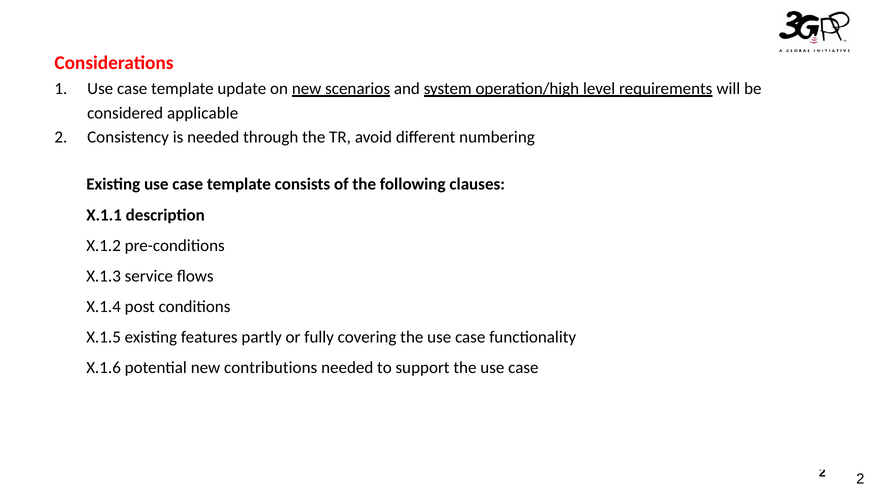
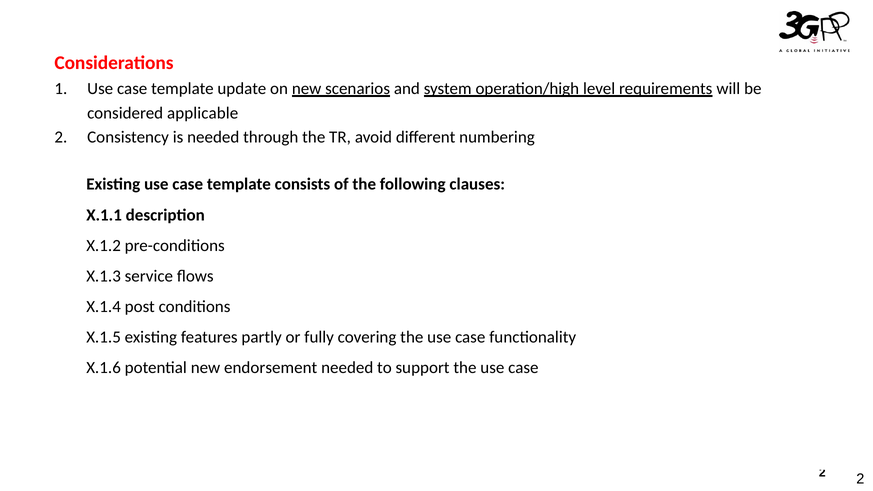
contributions: contributions -> endorsement (271, 368)
